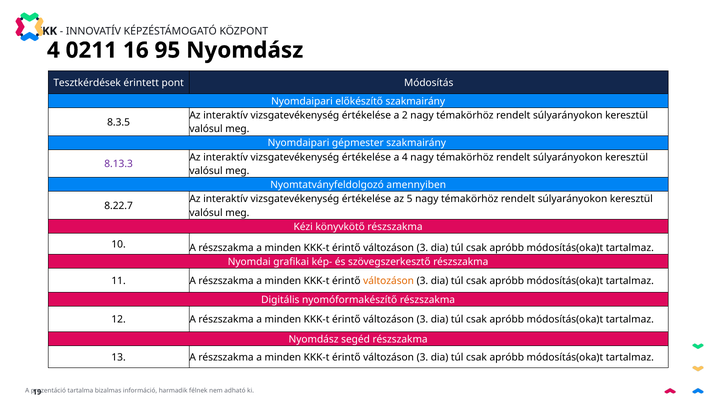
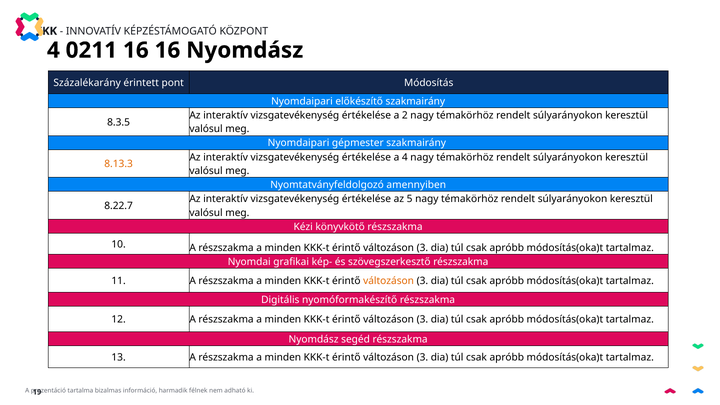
16 95: 95 -> 16 (167, 50)
Tesztkérdések: Tesztkérdések -> Százalékarány (87, 83)
8.13.3 colour: purple -> orange (119, 164)
